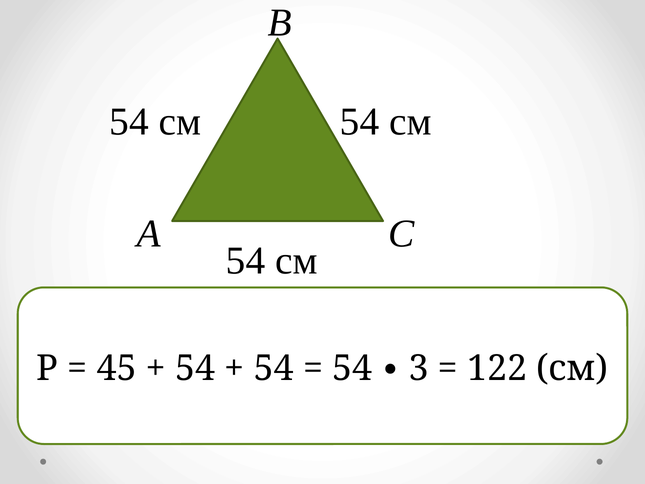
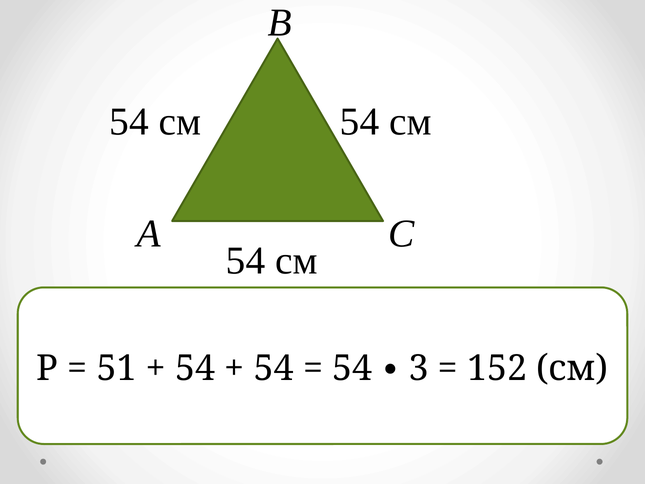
45: 45 -> 51 (117, 368)
122: 122 -> 152 (497, 368)
